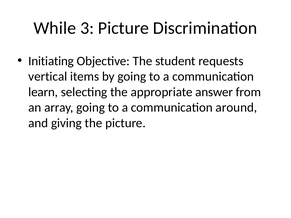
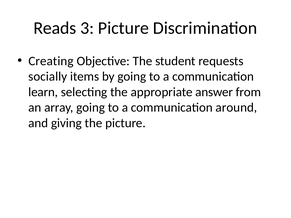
While: While -> Reads (55, 28)
Initiating: Initiating -> Creating (51, 61)
vertical: vertical -> socially (48, 77)
